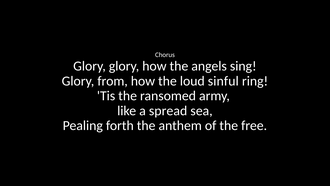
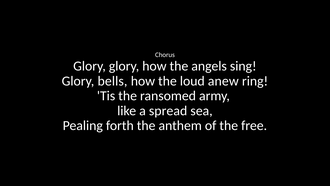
from: from -> bells (112, 81)
sinful: sinful -> anew (223, 81)
